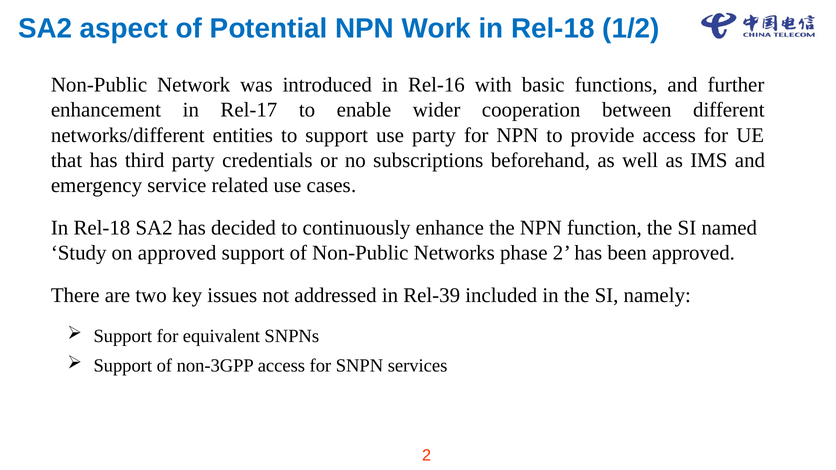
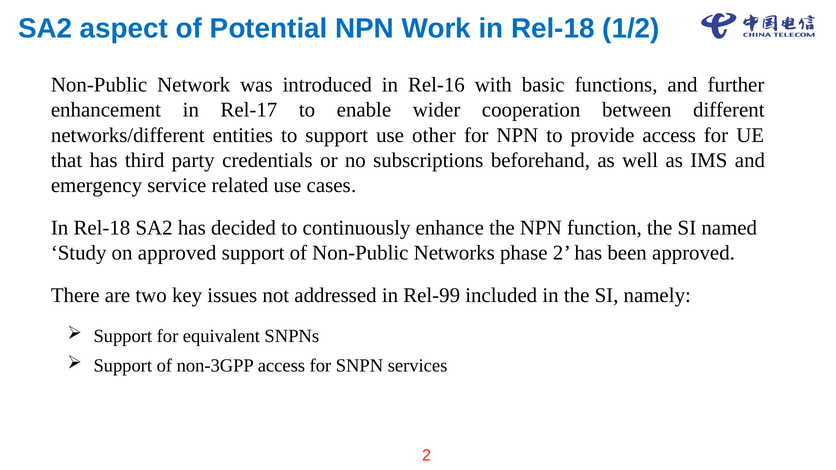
use party: party -> other (434, 135)
Rel-39: Rel-39 -> Rel-99 (432, 295)
